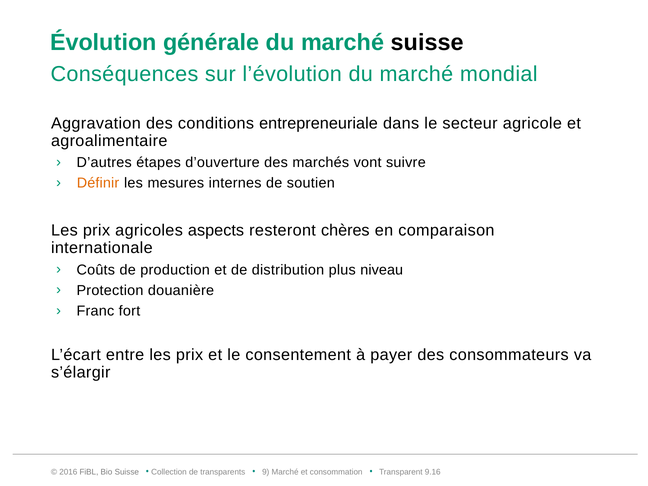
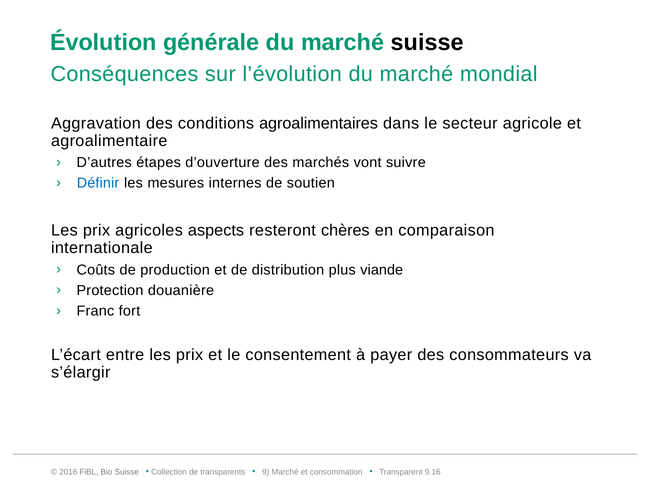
entrepreneuriale: entrepreneuriale -> agroalimentaires (319, 123)
Définir colour: orange -> blue (98, 183)
niveau: niveau -> viande (382, 270)
